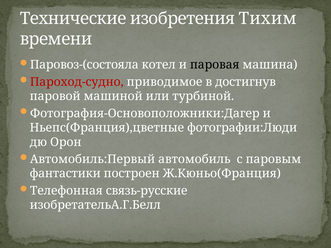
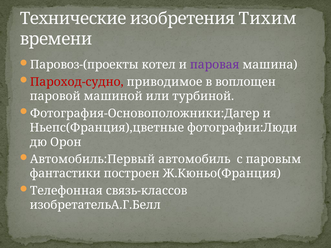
Паровоз-(состояла: Паровоз-(состояла -> Паровоз-(проекты (84, 65)
паровая colour: black -> purple (215, 65)
достигнув: достигнув -> воплощен (245, 82)
связь-русские: связь-русские -> связь-классов (147, 191)
